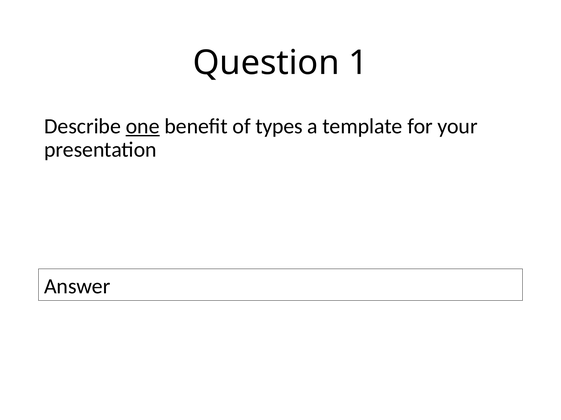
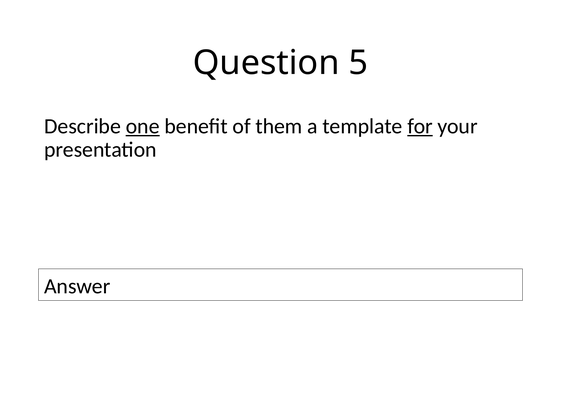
1: 1 -> 5 (358, 63)
types: types -> them (279, 126)
for underline: none -> present (420, 126)
